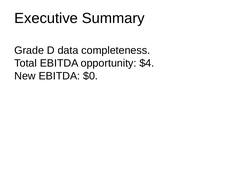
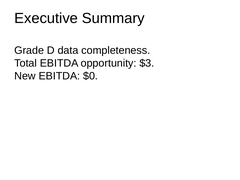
$4: $4 -> $3 (147, 63)
